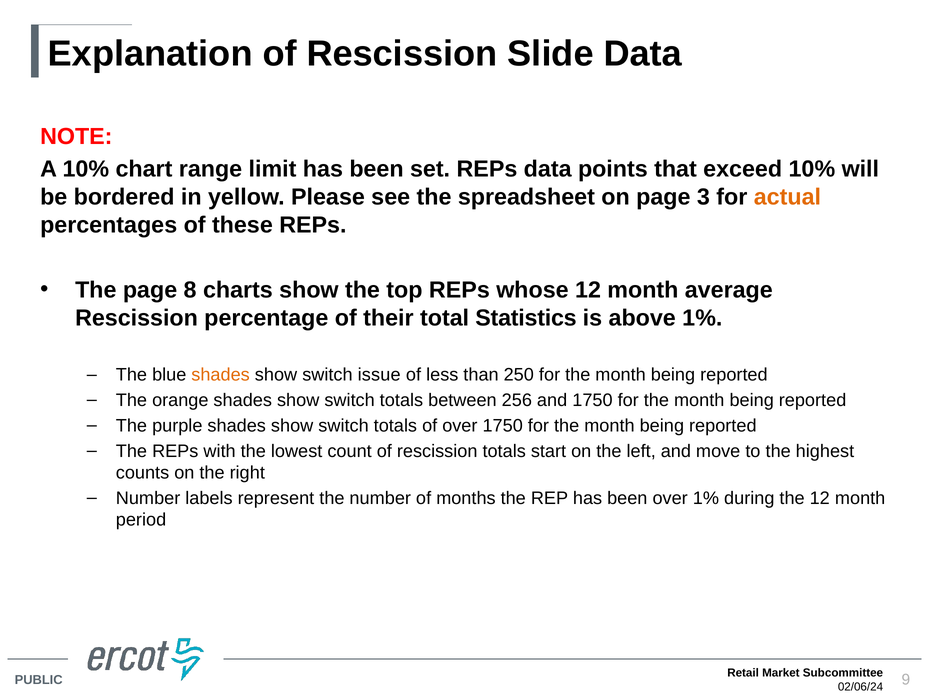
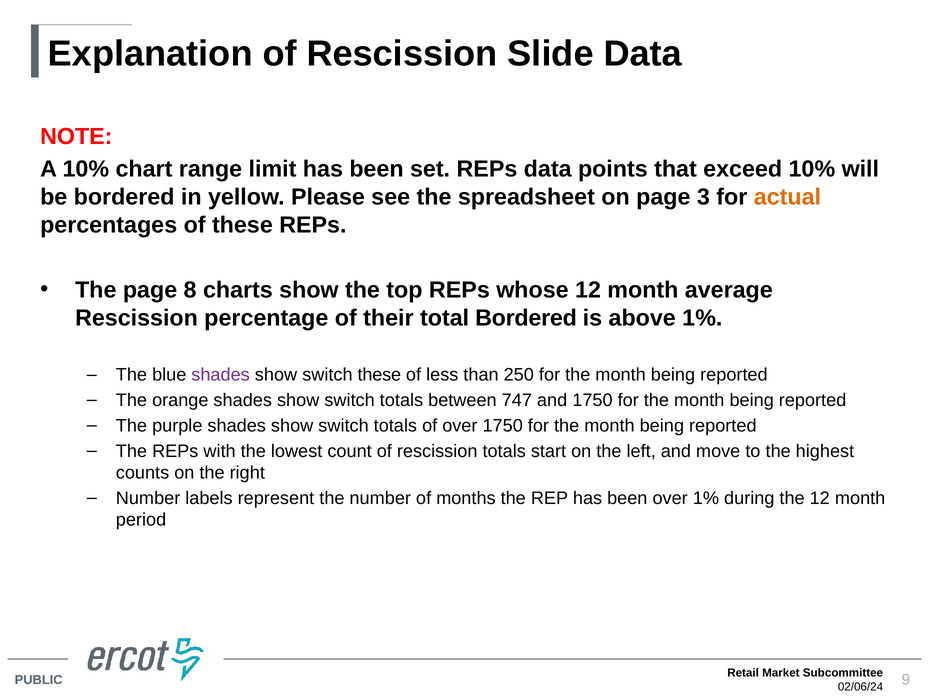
total Statistics: Statistics -> Bordered (526, 318)
shades colour: orange -> purple (221, 375)
switch issue: issue -> these (379, 375)
256: 256 -> 747 (517, 401)
